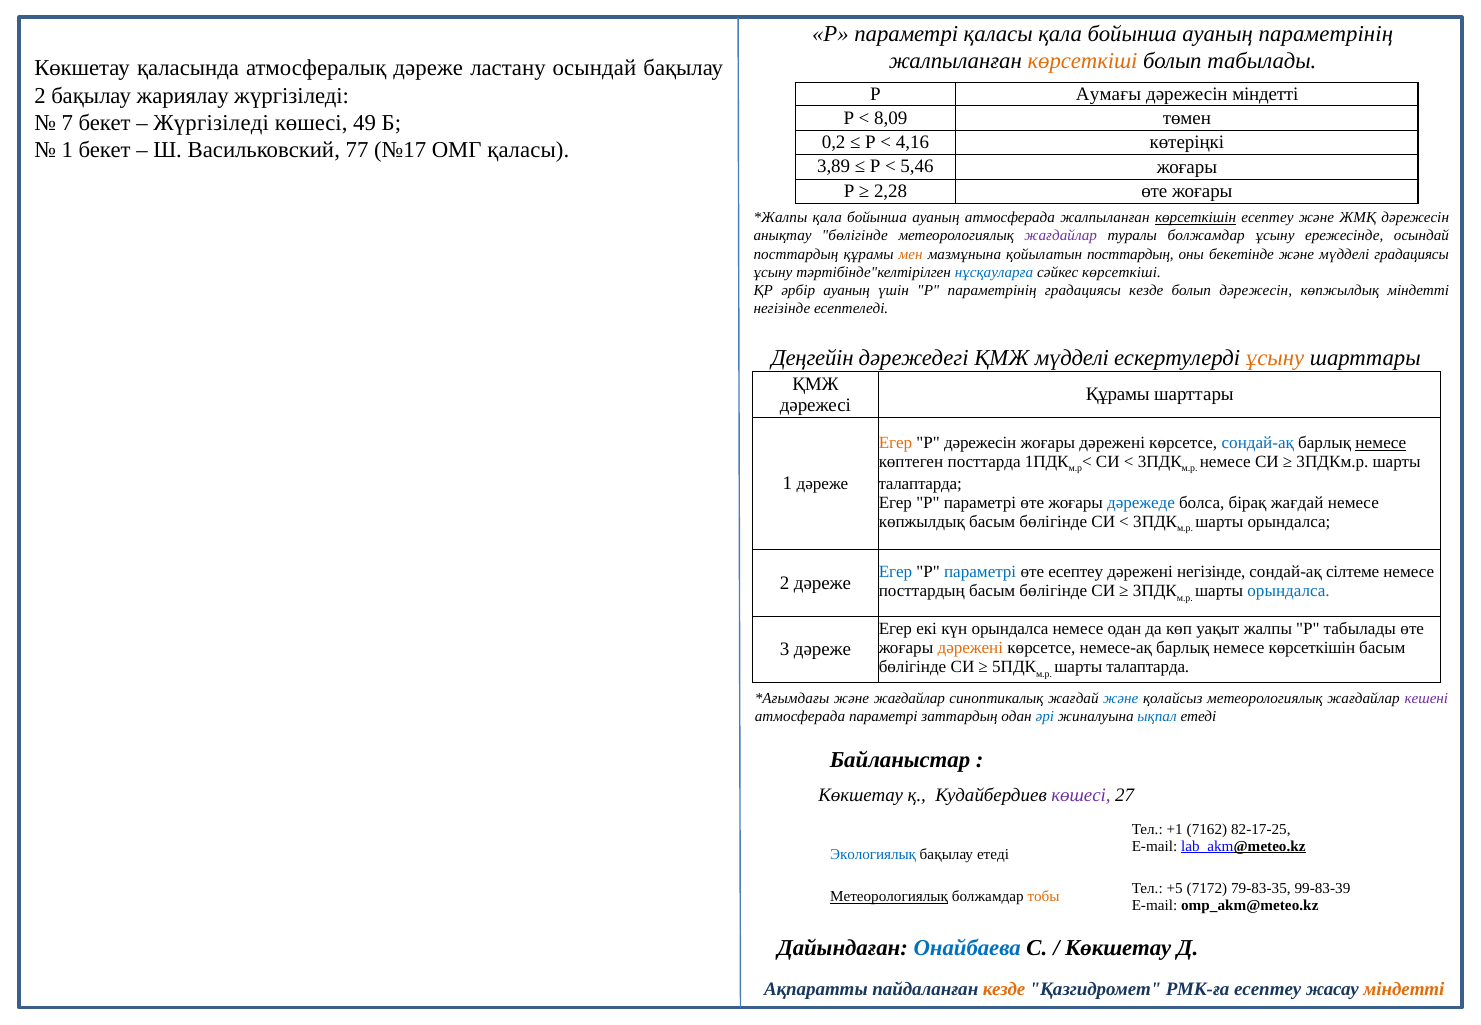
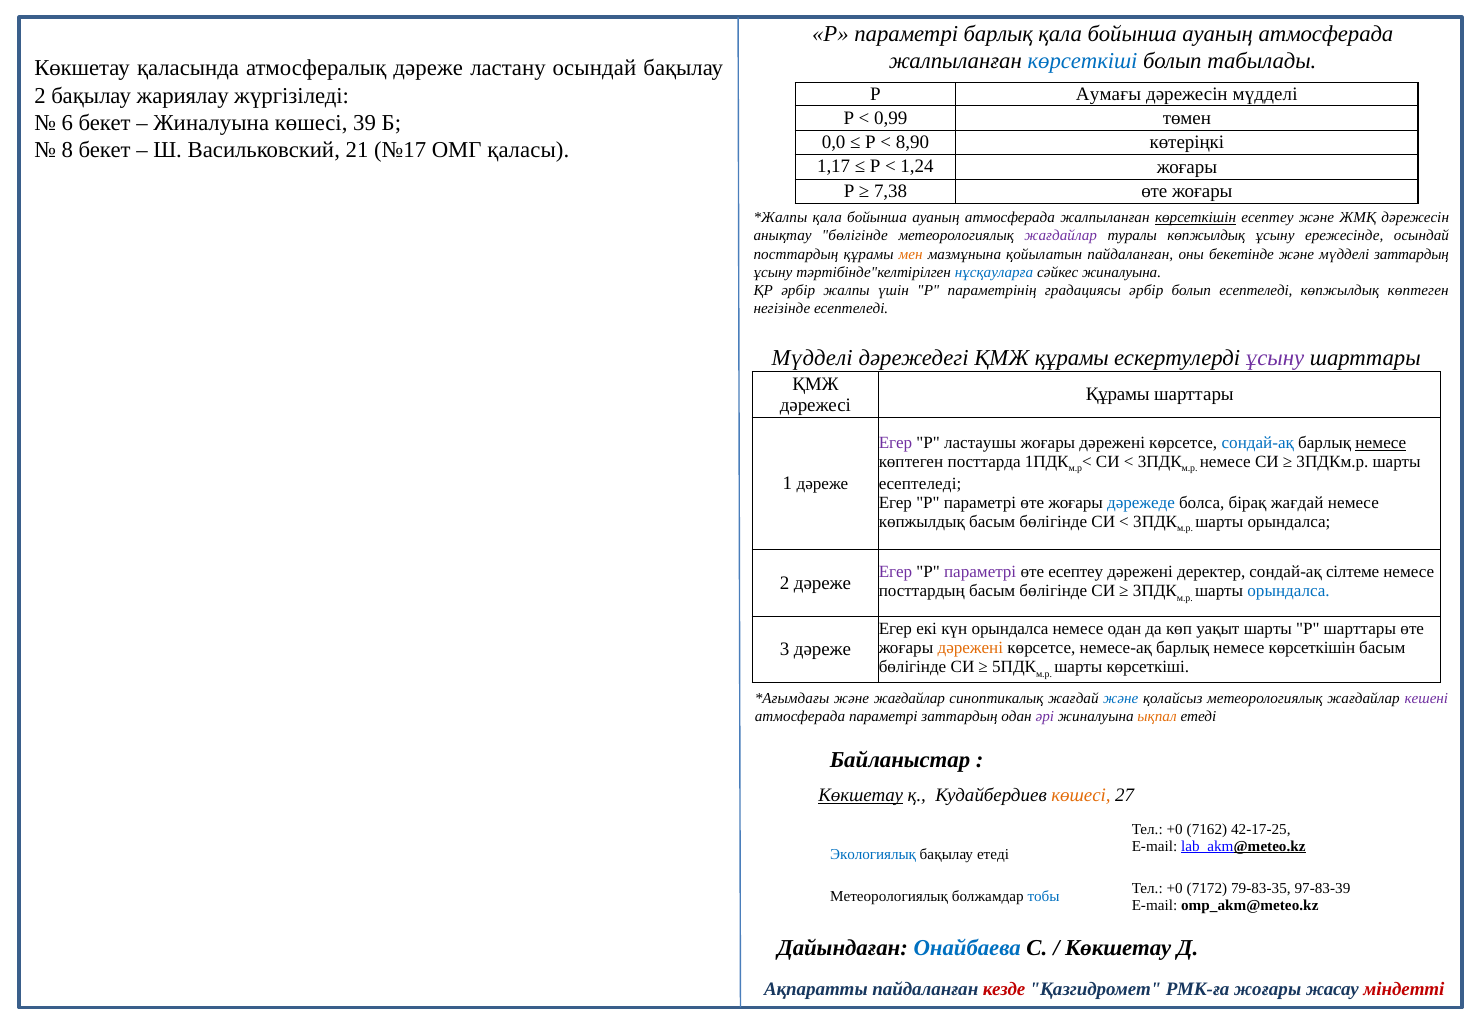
параметрі қаласы: қаласы -> барлық (998, 34)
параметрінің: параметрінің -> атмосферада (1326, 34)
көрсеткіші colour: orange -> blue (1083, 61)
дәрежесін міндетті: міндетті -> мүдделі (1265, 94)
8,09: 8,09 -> 0,99 (891, 118)
7: 7 -> 6 (67, 123)
Жүргізіледі: Жүргізіледі -> Жиналуына (211, 123)
49: 49 -> 39 (365, 123)
0,2: 0,2 -> 0,0 (834, 142)
4,16: 4,16 -> 8,90 (912, 142)
1: 1 -> 8 (67, 151)
77: 77 -> 21 (357, 151)
3,89: 3,89 -> 1,17 (834, 167)
5,46: 5,46 -> 1,24 (917, 167)
2,28: 2,28 -> 7,38 (891, 191)
туралы болжамдар: болжамдар -> көпжылдық (1206, 236)
қойылатын посттардың: посттардың -> пайдаланған (1130, 254)
мүдделі градациясы: градациясы -> заттардың (1412, 254)
сәйкес көрсеткіші: көрсеткіші -> жиналуына (1122, 272)
әрбір ауаның: ауаның -> жалпы (847, 290)
градациясы кезде: кезде -> әрбір (1146, 290)
болып дәрежесін: дәрежесін -> есептеледі (1256, 290)
көпжылдық міндетті: міндетті -> көптеген (1418, 290)
Деңгейін: Деңгейін -> Мүдделі (812, 358)
ҚМЖ мүдделі: мүдделі -> құрамы (1072, 358)
ұсыну colour: orange -> purple (1275, 358)
Егер colour: orange -> purple (895, 443)
Р дәрежесін: дәрежесін -> ластаушы (980, 443)
талаптарда: талаптарда -> есептеледі (920, 484)
Егер colour: blue -> purple (895, 573)
параметрі colour: blue -> purple (980, 573)
дәрежені негізінде: негізінде -> деректер (1211, 573)
уақыт жалпы: жалпы -> шарты (1268, 629)
Р табылады: табылады -> шарттары (1360, 629)
талаптарда: талаптарда -> көрсеткіші (1148, 667)
әрі colour: blue -> purple (1045, 717)
ықпал colour: blue -> orange (1157, 717)
Көкшетау underline: none -> present (861, 796)
көшесі colour: purple -> orange (1081, 796)
+1: +1 -> +0 (1175, 830)
82-17-25: 82-17-25 -> 42-17-25 (1261, 830)
+5: +5 -> +0 (1175, 889)
99-83-39: 99-83-39 -> 97-83-39 (1322, 889)
Метеорологиялық underline: present -> none (889, 897)
тобы colour: orange -> blue (1044, 897)
кезде colour: orange -> red (1004, 989)
РМК-ға есептеу: есептеу -> жоғары (1268, 989)
міндетті colour: orange -> red (1404, 989)
